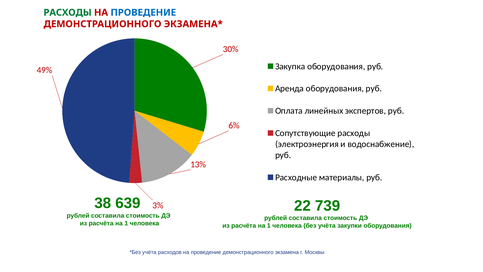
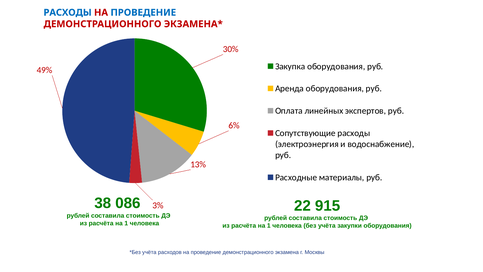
РАСХОДЫ colour: green -> blue (68, 13)
639: 639 -> 086 (128, 203)
739: 739 -> 915 (328, 206)
